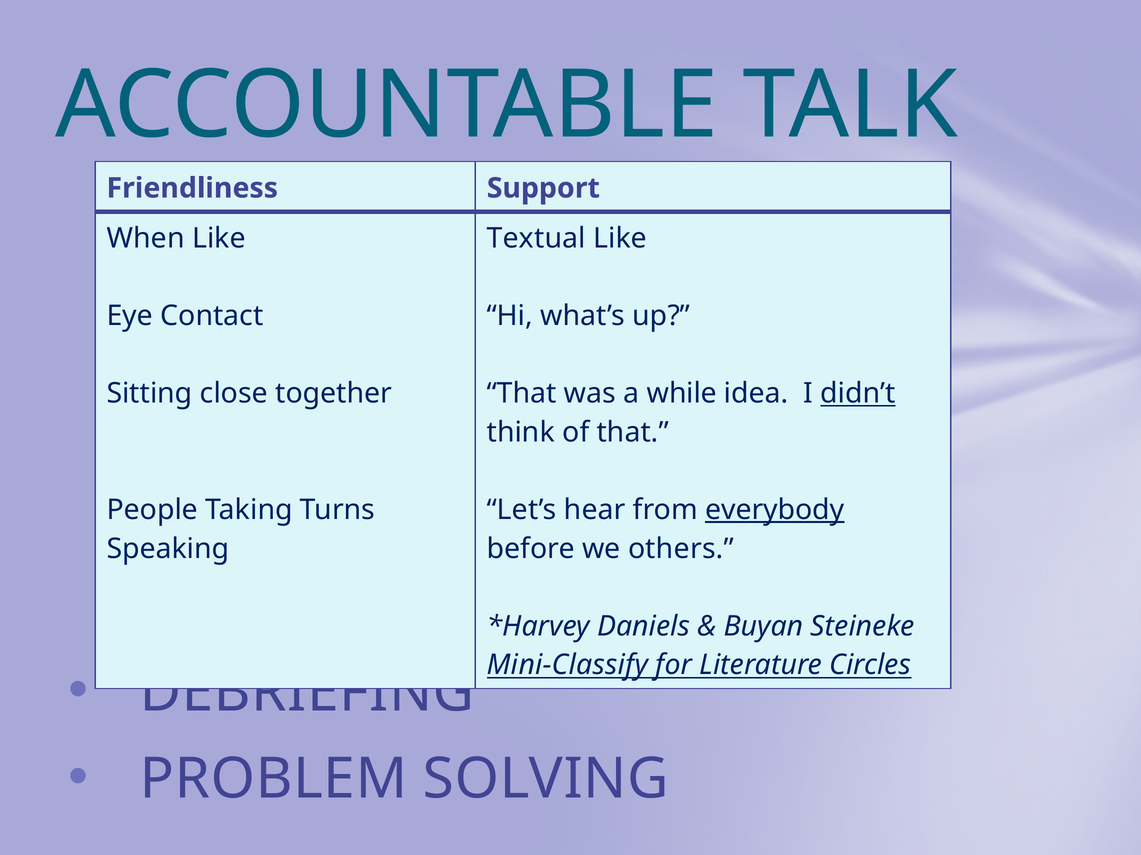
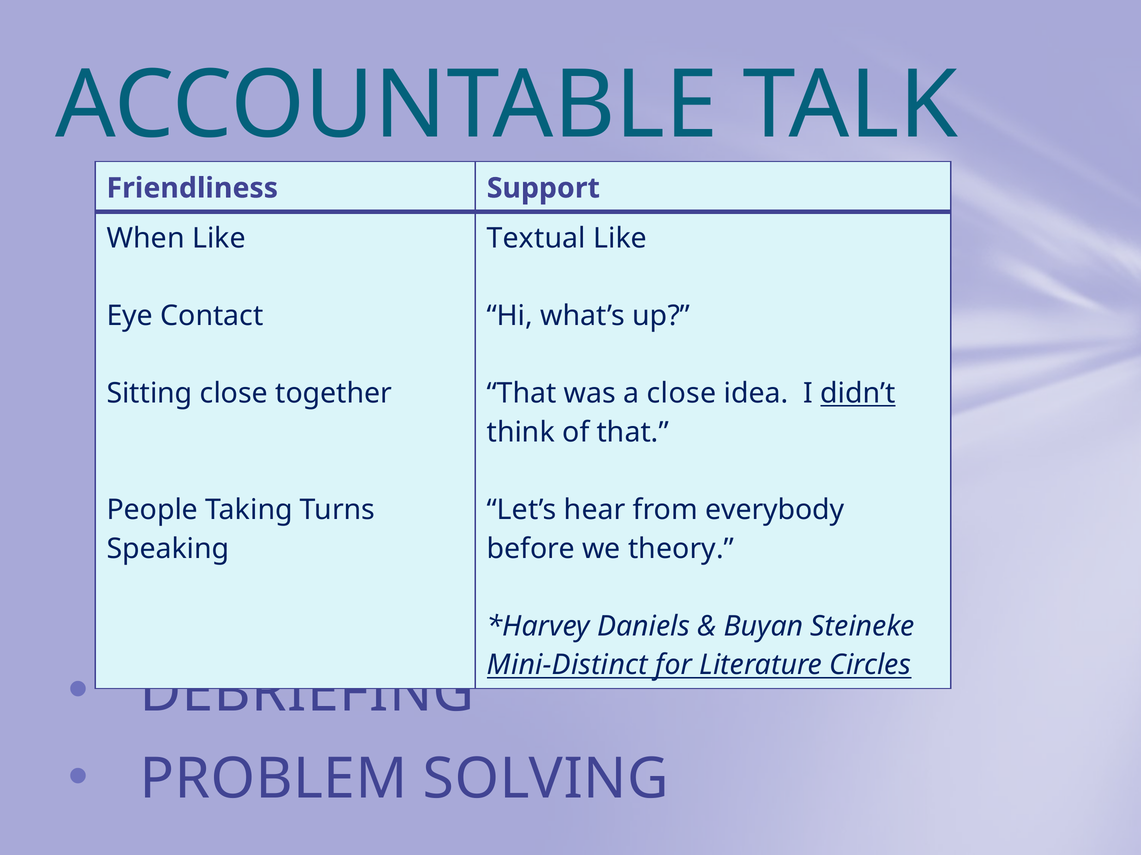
a while: while -> close (682, 394)
everybody underline: present -> none (775, 510)
others: others -> theory (681, 549)
Mini-Classify: Mini-Classify -> Mini-Distinct (567, 666)
